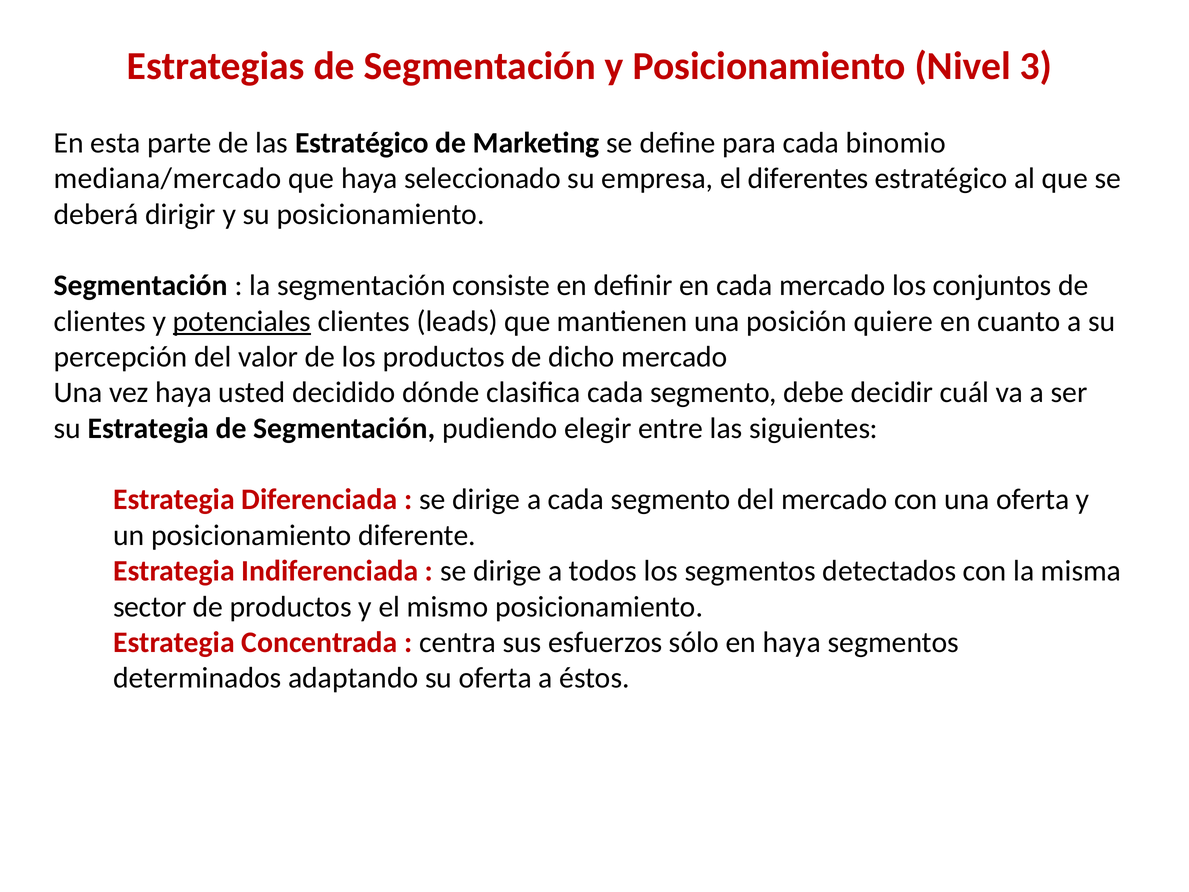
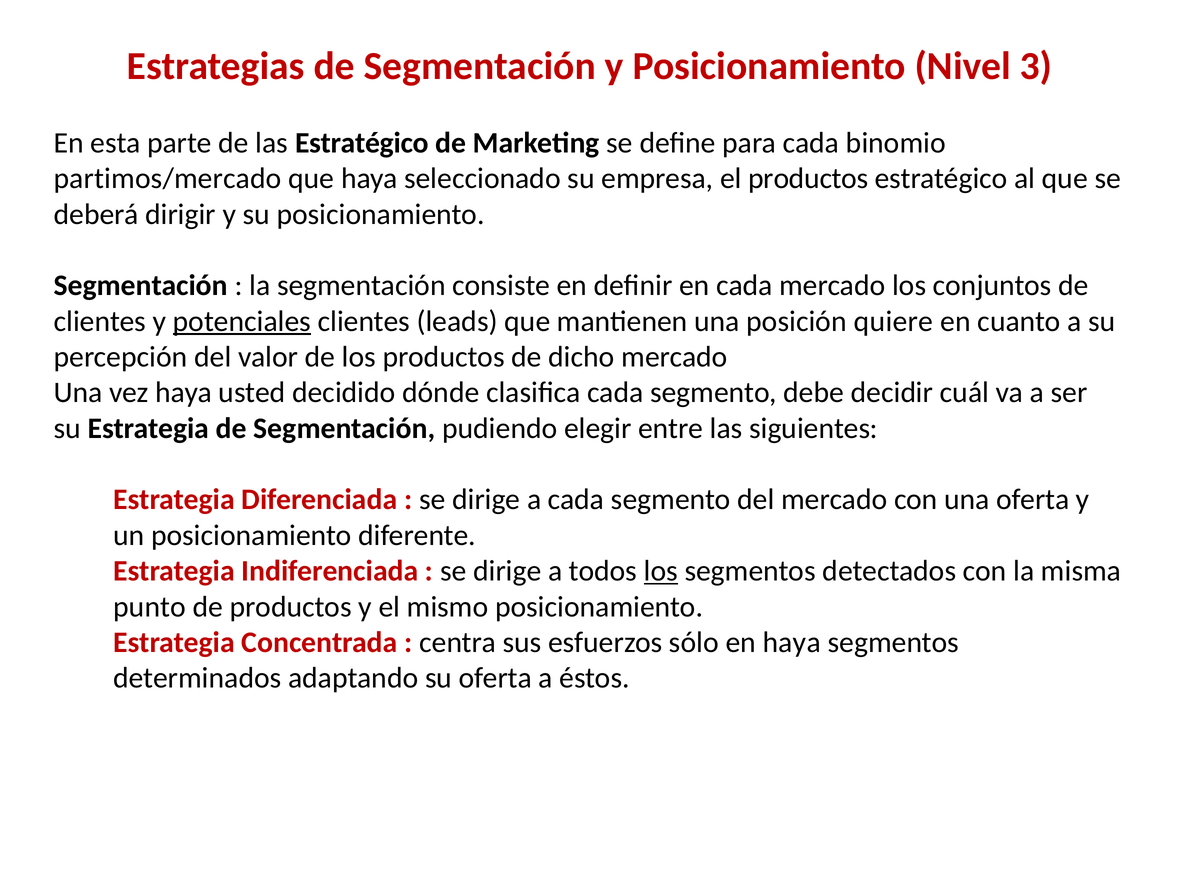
mediana/mercado: mediana/mercado -> partimos/mercado (168, 179)
el diferentes: diferentes -> productos (808, 179)
los underline: none -> present (661, 571)
sector: sector -> punto (150, 607)
